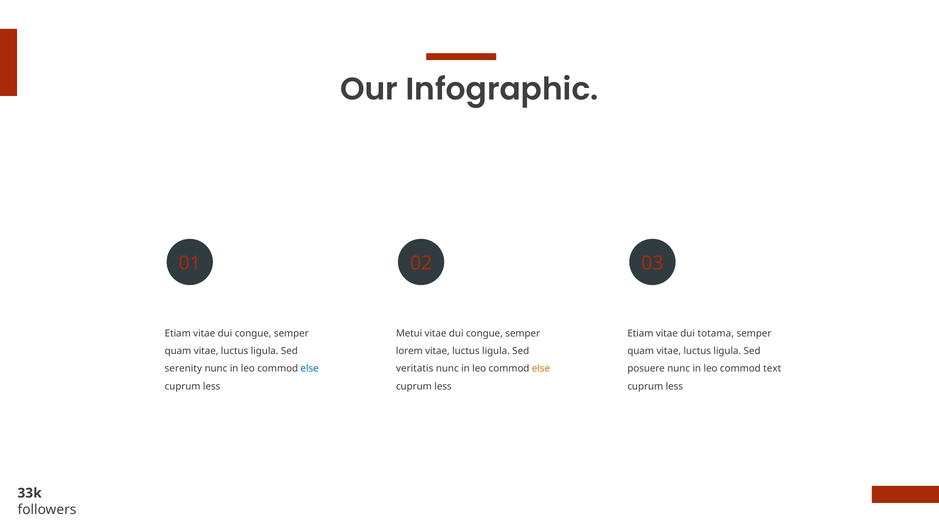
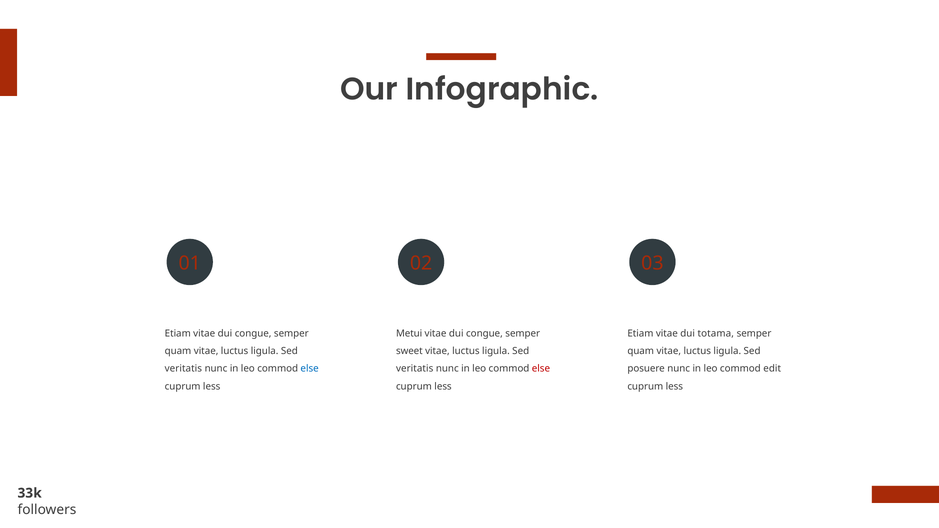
lorem: lorem -> sweet (409, 351)
serenity: serenity -> veritatis (183, 369)
else colour: orange -> red (541, 369)
text: text -> edit (772, 369)
